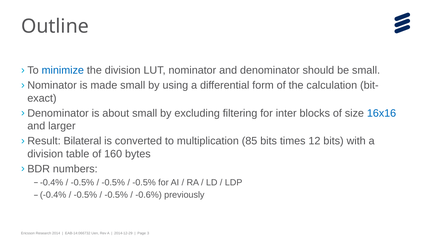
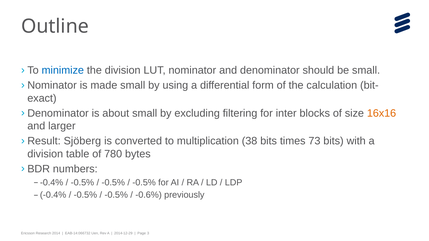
16x16 colour: blue -> orange (382, 113)
Bilateral: Bilateral -> Sjöberg (82, 141)
85: 85 -> 38 (250, 141)
12: 12 -> 73 (314, 141)
160: 160 -> 780 (113, 154)
